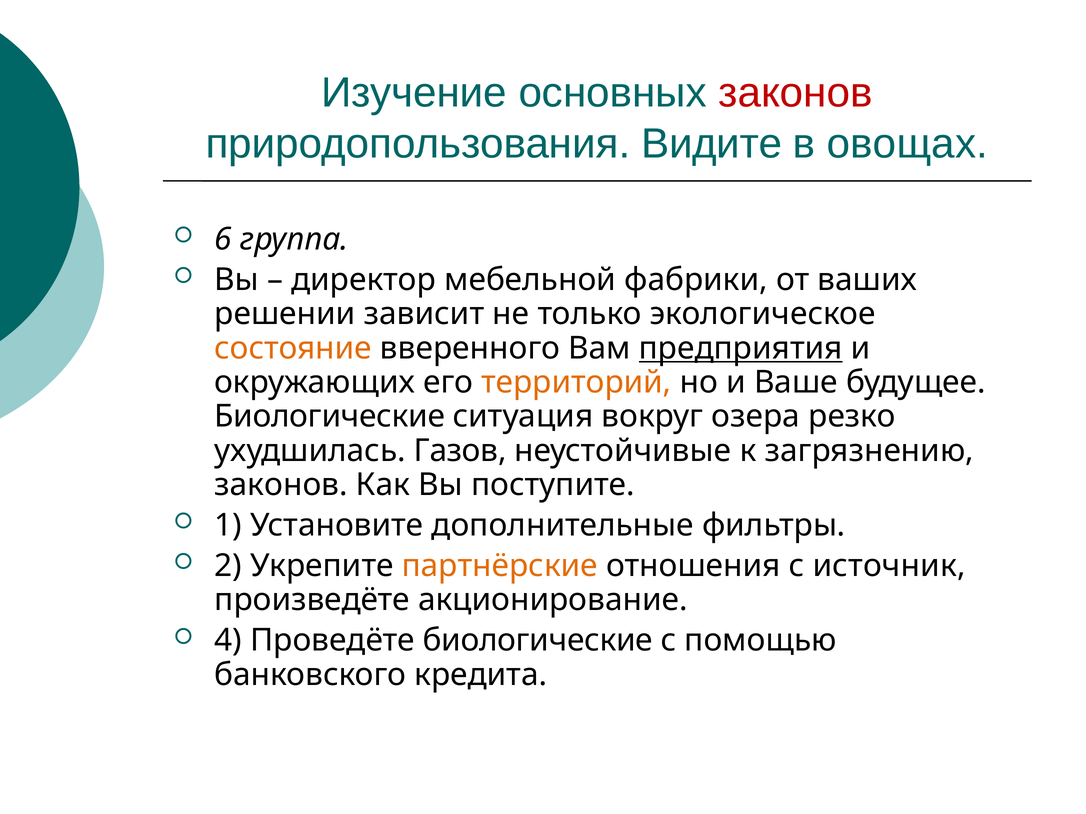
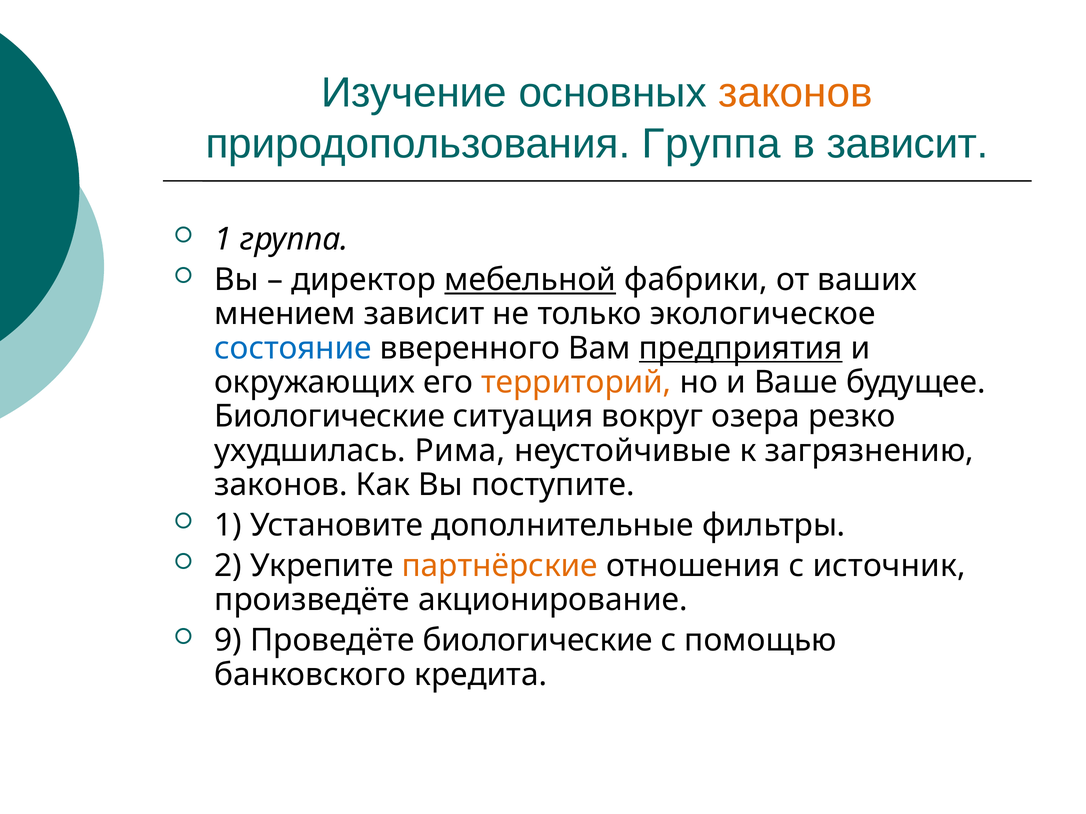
законов colour: red -> orange (796, 93)
природопользования Видите: Видите -> Группа (711, 144)
в овощах: овощах -> зависит (908, 144)
6: 6 -> 1 (223, 239)
мебельной underline: none -> present (530, 280)
решении: решении -> мнением (285, 314)
состояние colour: orange -> blue (293, 348)
Газов: Газов -> Рима (460, 451)
4: 4 -> 9 (228, 641)
